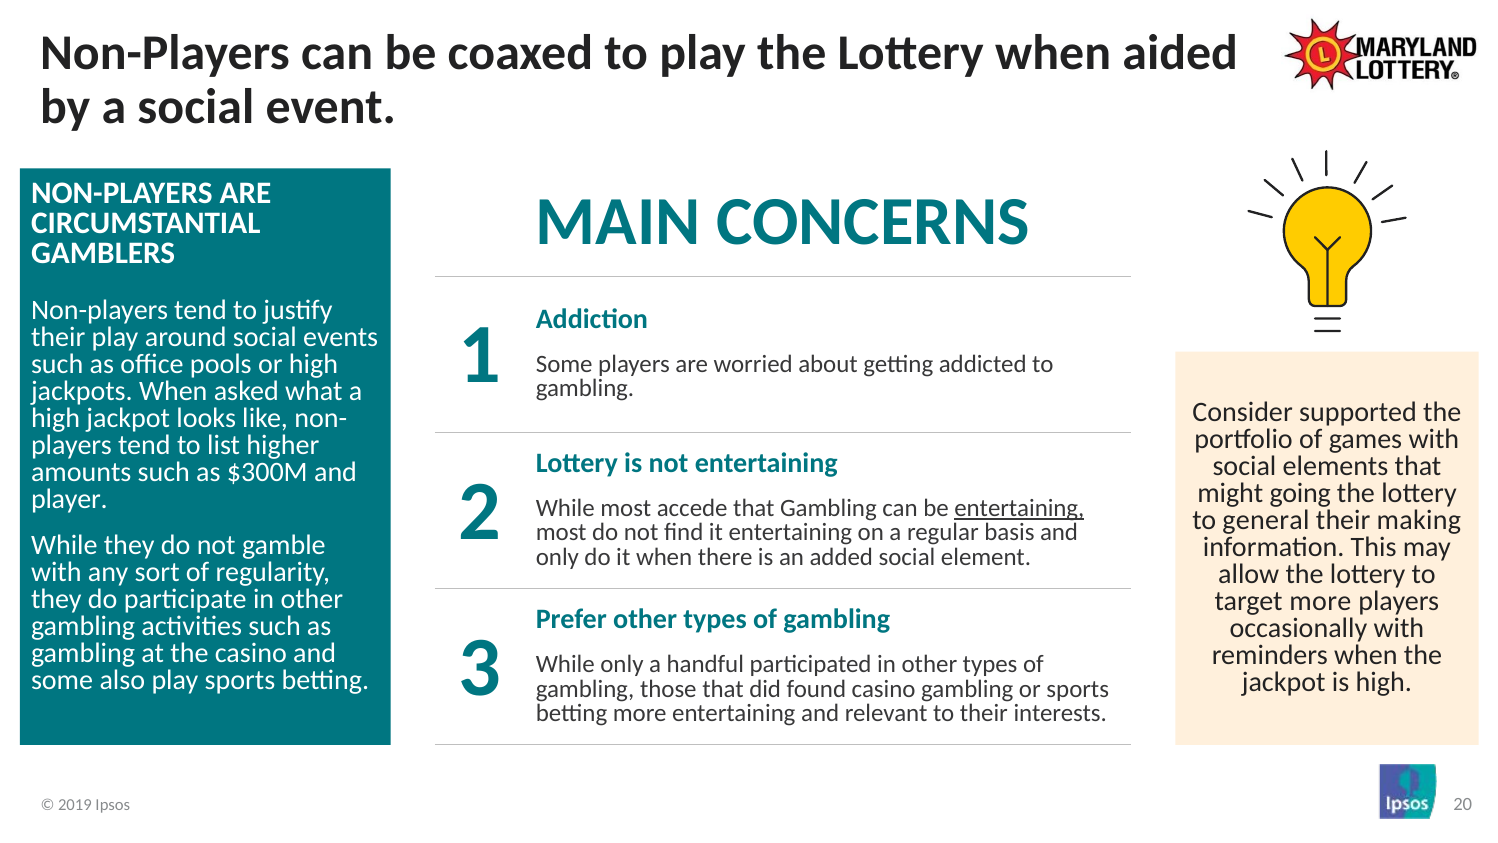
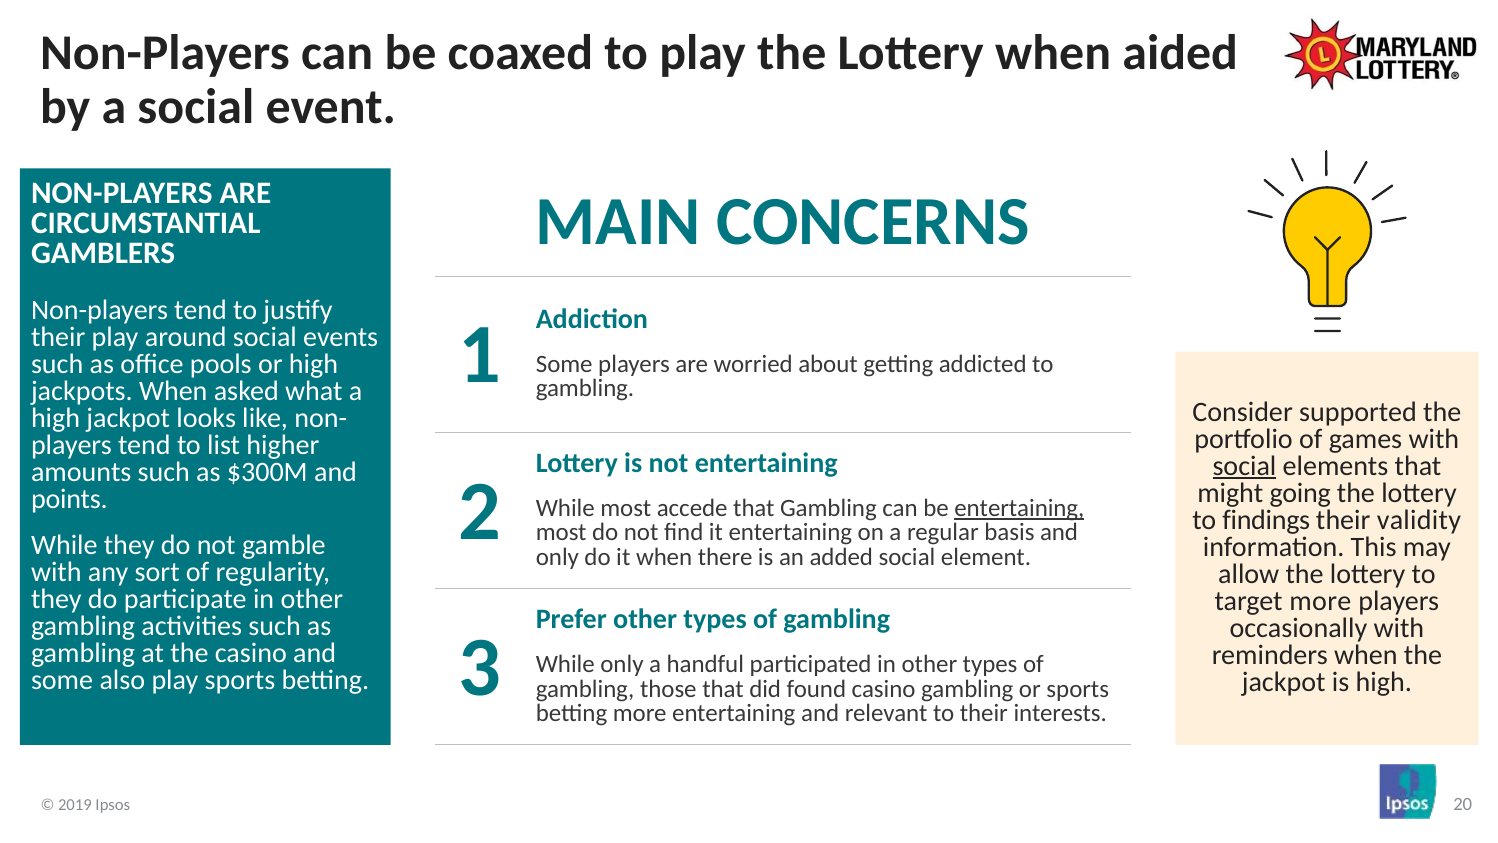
social underline: none -> present (1244, 466)
player: player -> points (69, 499)
general: general -> findings (1266, 520)
making: making -> validity (1419, 520)
